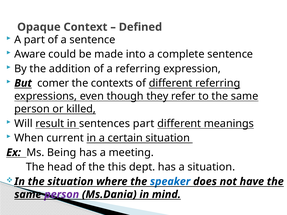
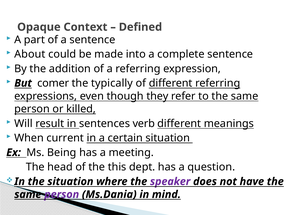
Aware: Aware -> About (30, 54)
contexts: contexts -> typically (112, 83)
sentences part: part -> verb (144, 124)
a situation: situation -> question (211, 167)
speaker colour: blue -> purple (170, 182)
